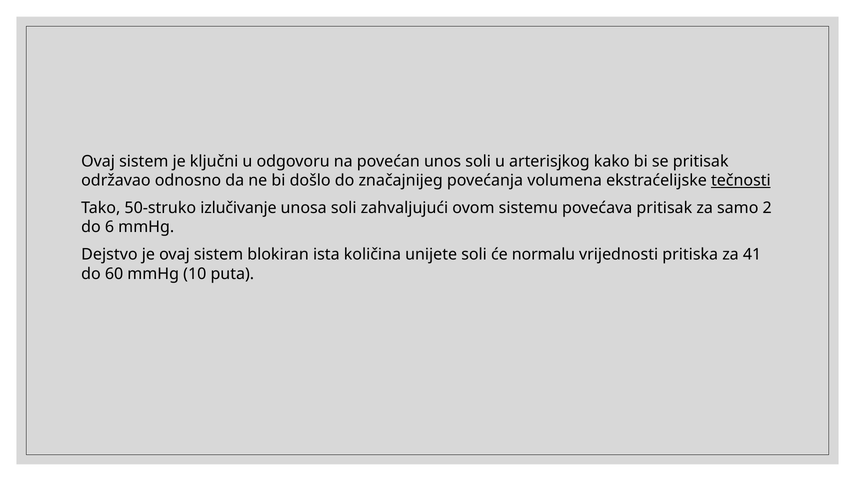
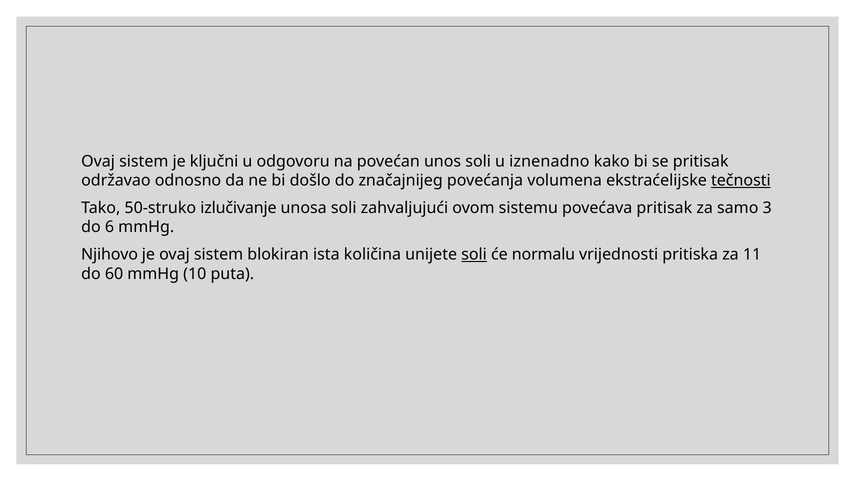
arterisjkog: arterisjkog -> iznenadno (549, 161)
2: 2 -> 3 (767, 208)
Dejstvo: Dejstvo -> Njihovo (110, 254)
soli underline: none -> present (474, 254)
41: 41 -> 11 (752, 254)
